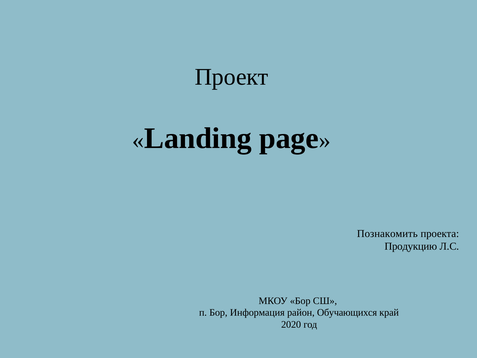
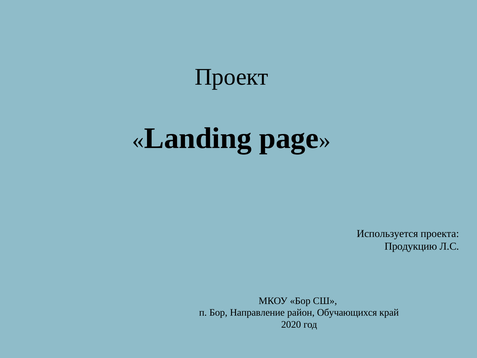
Познакомить: Познакомить -> Используется (387, 233)
Информация: Информация -> Направление (257, 312)
